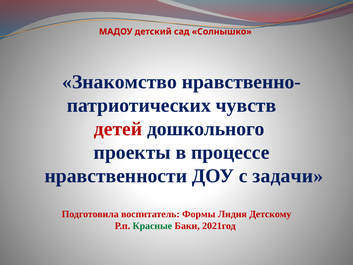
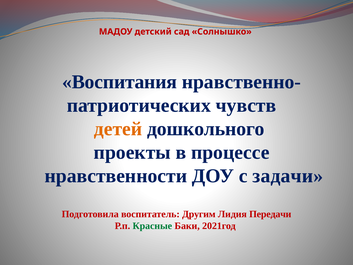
Знакомство: Знакомство -> Воспитания (120, 82)
детей colour: red -> orange (118, 129)
Формы: Формы -> Другим (199, 214)
Детскому: Детскому -> Передачи (270, 214)
